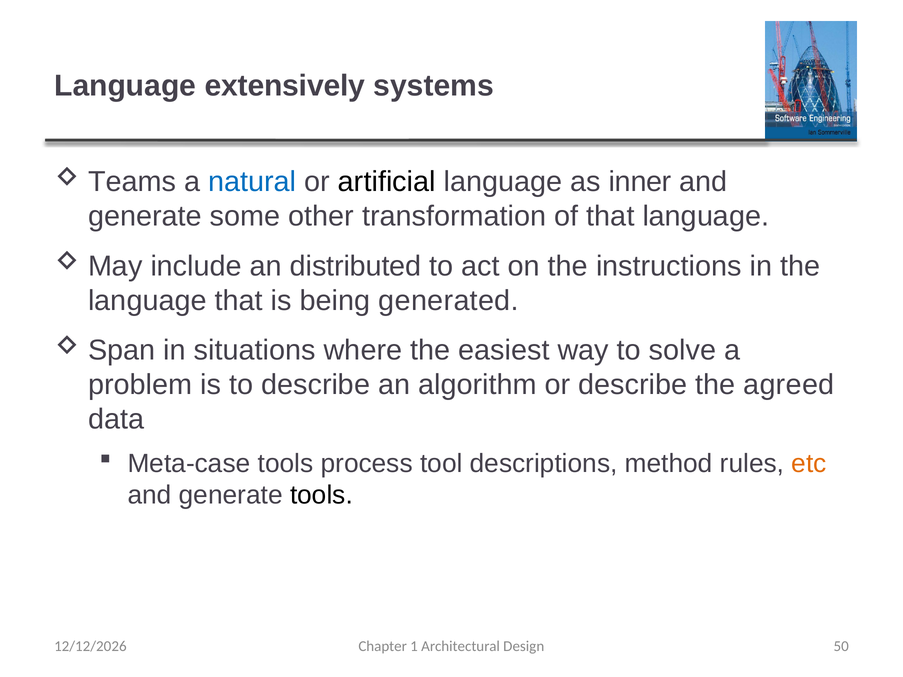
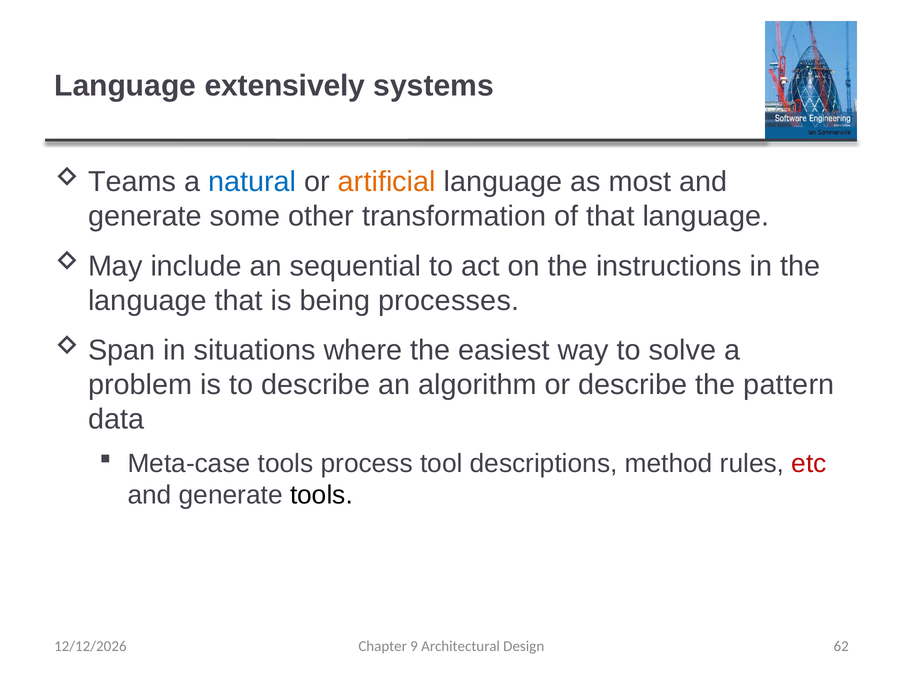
artificial colour: black -> orange (387, 182)
inner: inner -> most (640, 182)
distributed: distributed -> sequential (356, 266)
generated: generated -> processes (449, 301)
agreed: agreed -> pattern (789, 385)
etc colour: orange -> red (809, 464)
1: 1 -> 9 (414, 647)
50: 50 -> 62 (841, 647)
